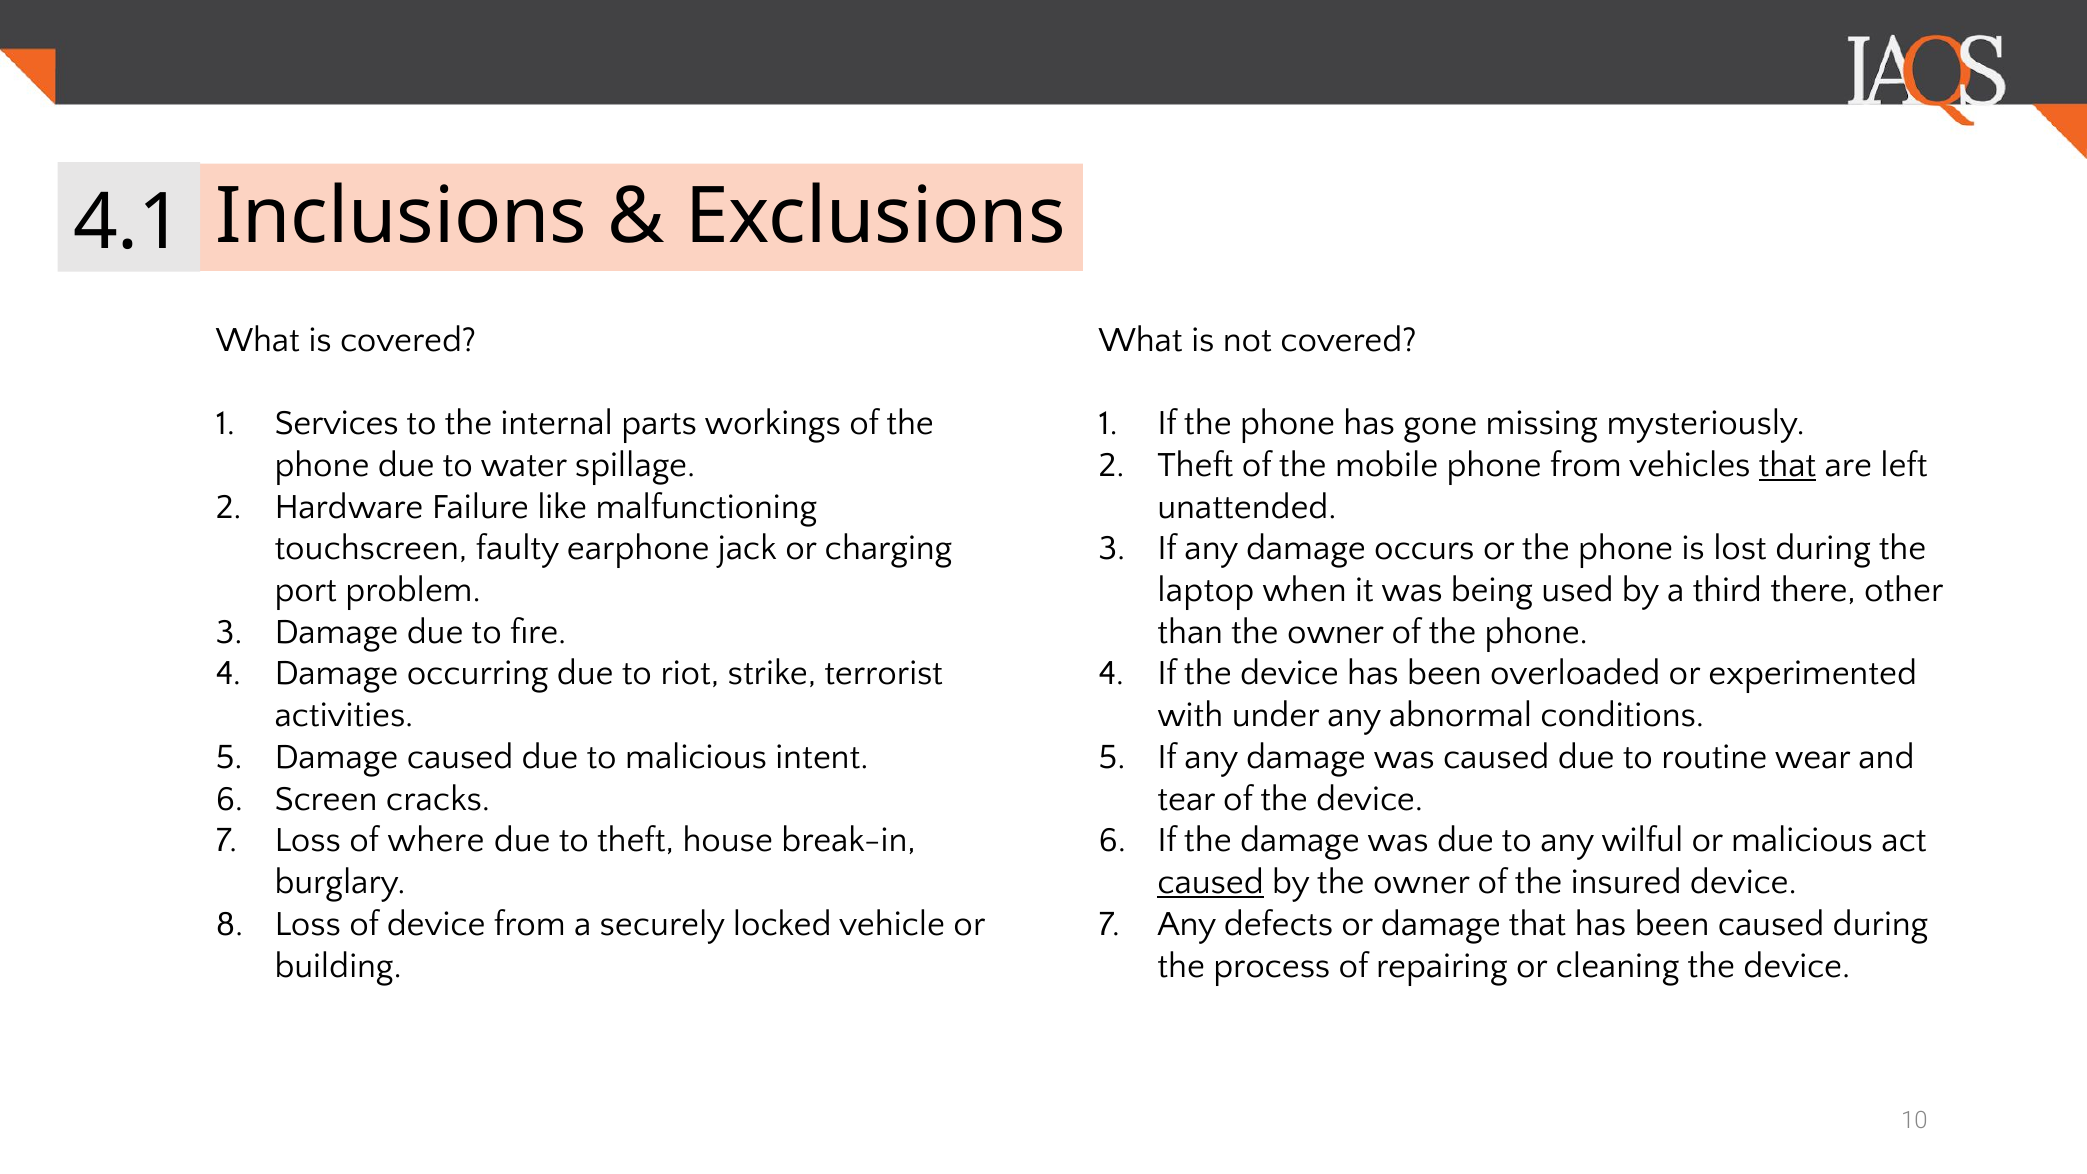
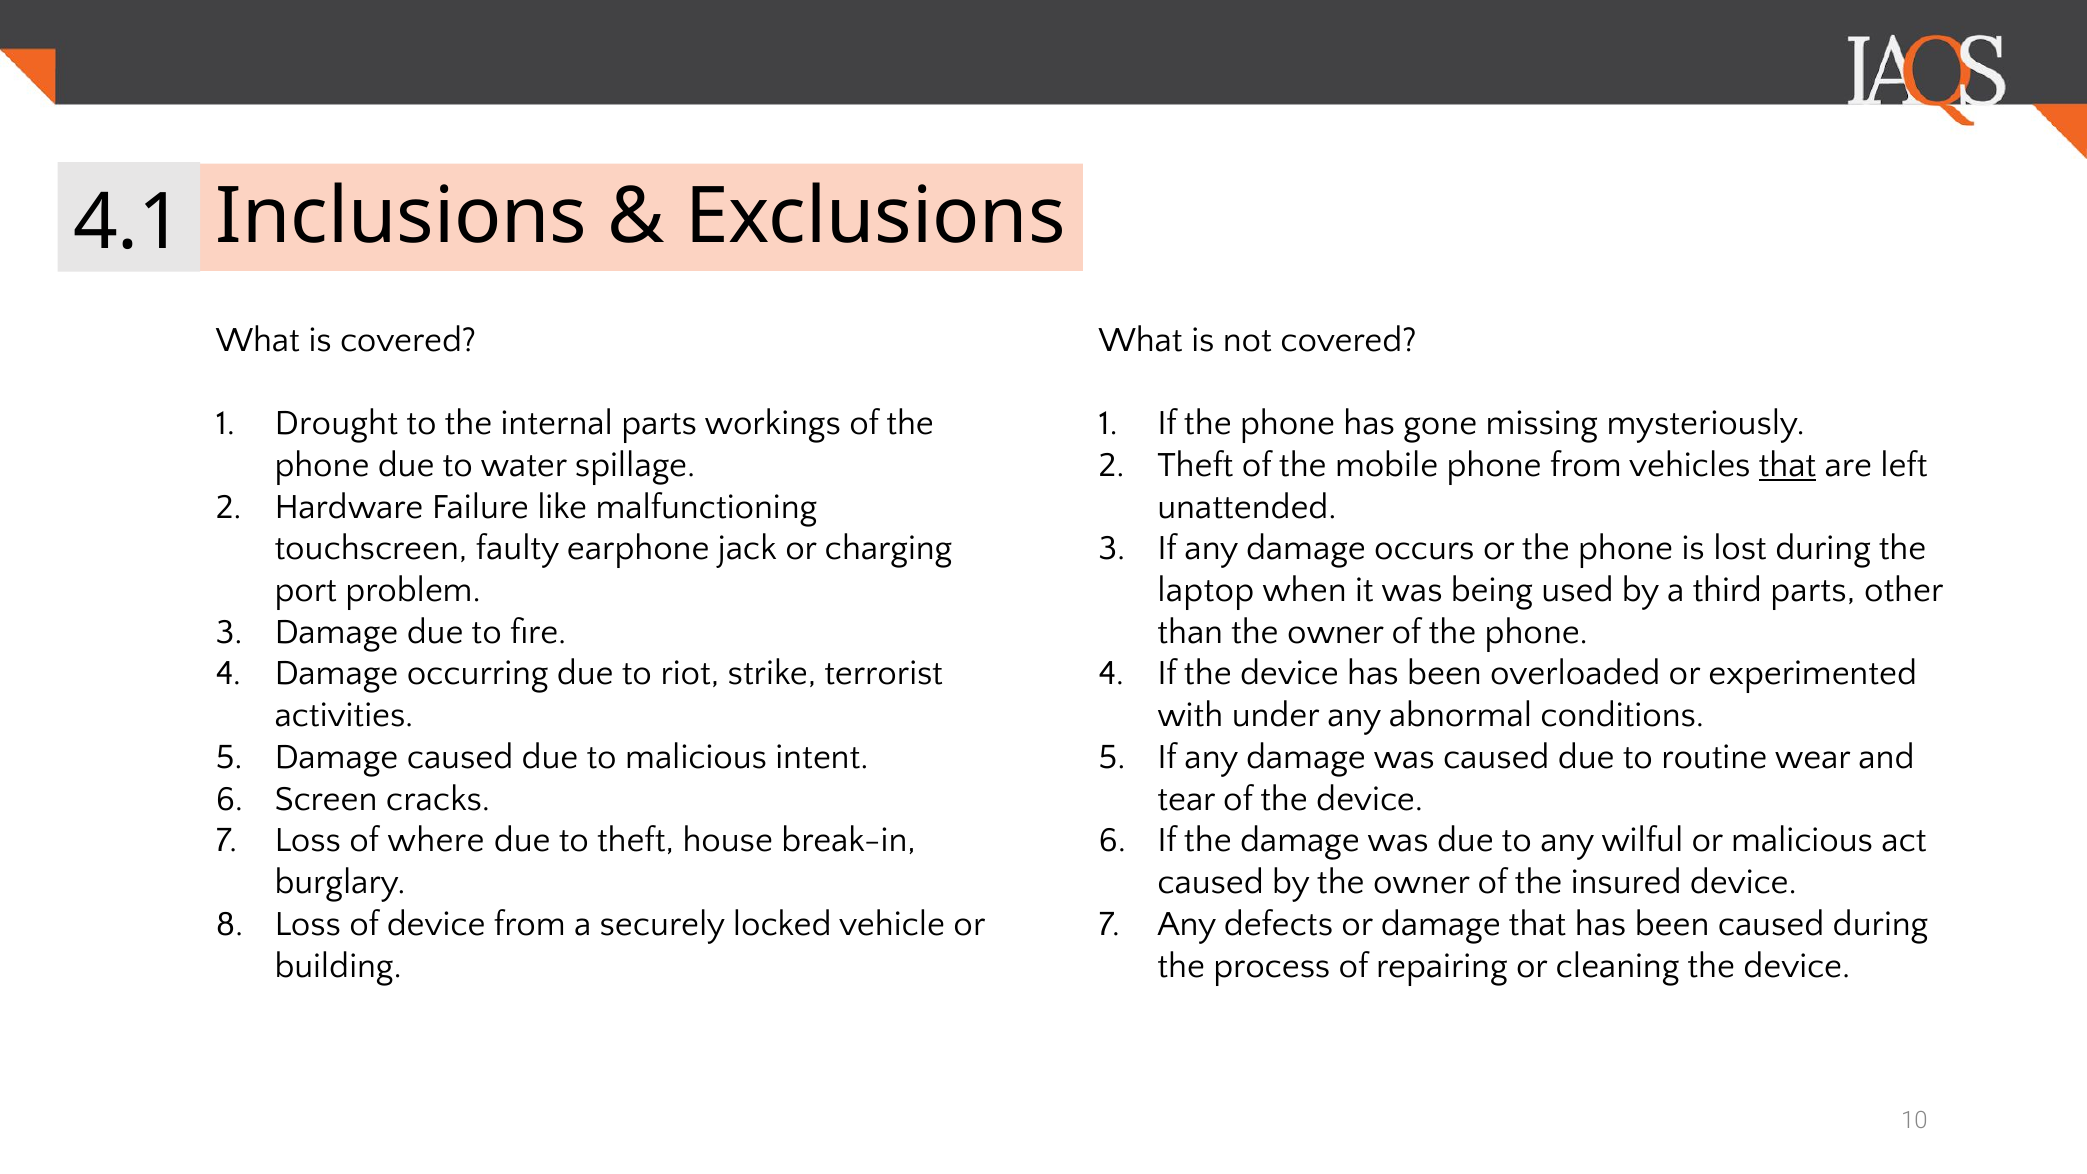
Services: Services -> Drought (336, 423)
third there: there -> parts (1813, 590)
caused underline: present -> none (1211, 882)
